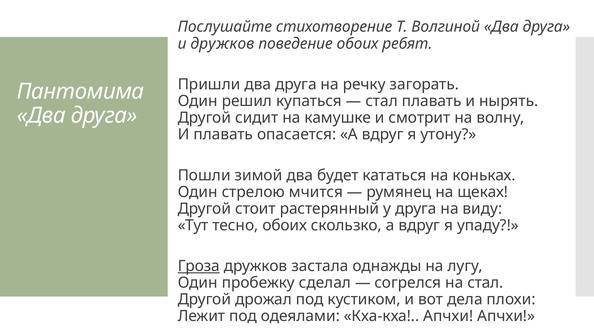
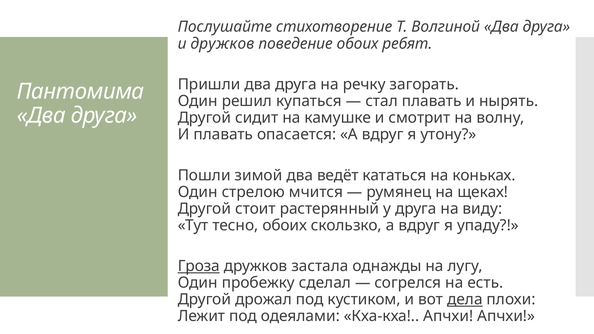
будет: будет -> ведёт (338, 175)
на стал: стал -> есть (485, 283)
дела underline: none -> present (465, 300)
